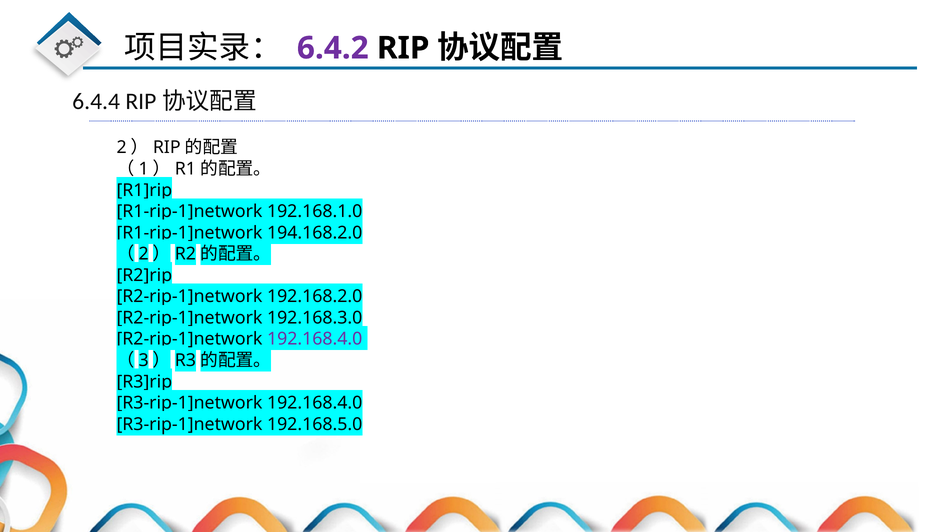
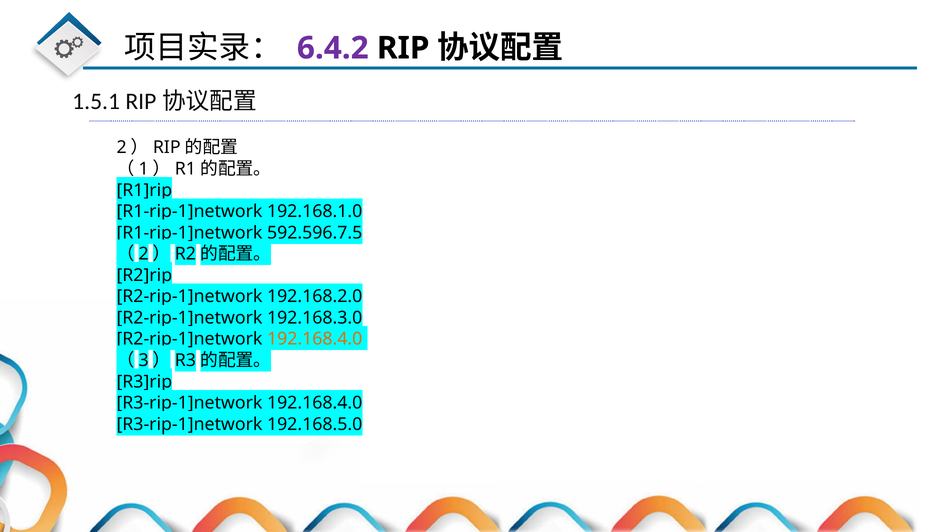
6.4.4: 6.4.4 -> 1.5.1 (96, 101)
194.168.2.0: 194.168.2.0 -> 592.596.7.5 (315, 233)
192.168.4.0 colour: purple -> orange (315, 339)
